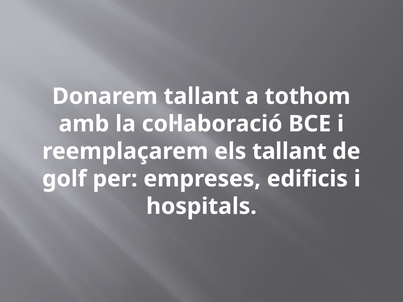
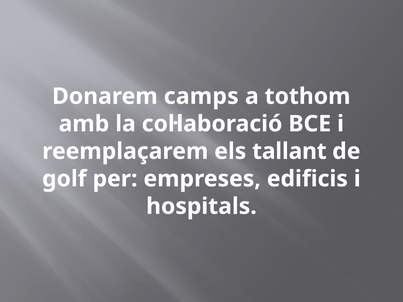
Donarem tallant: tallant -> camps (201, 96)
